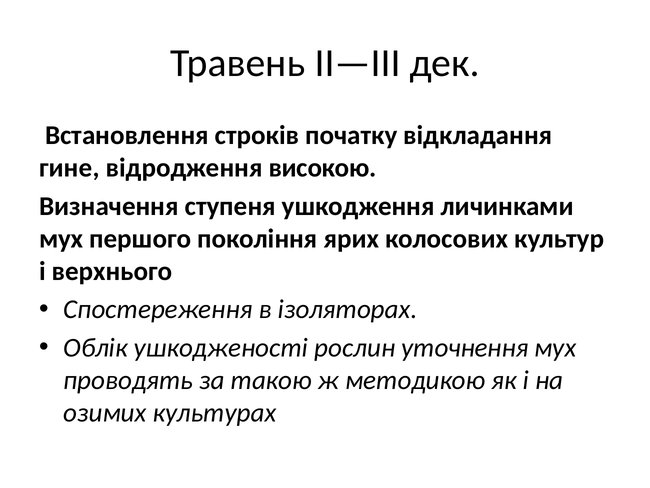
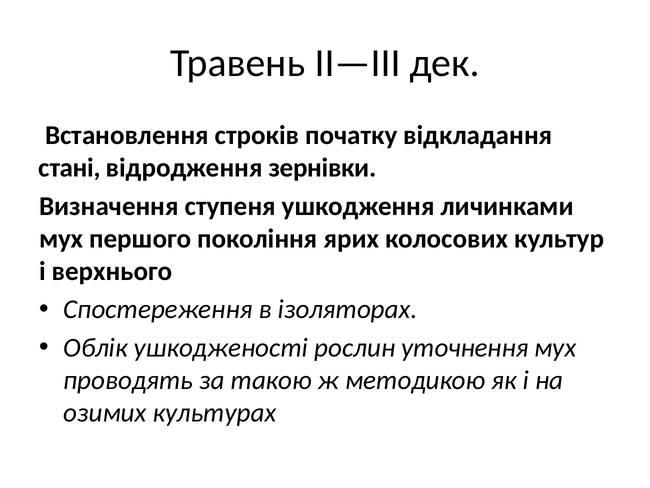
гине: гине -> стані (70, 168)
високою: високою -> зернівки (323, 168)
